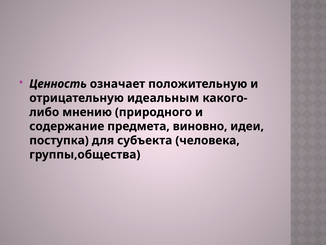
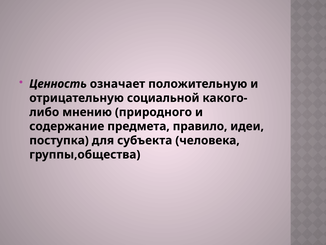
идеальным: идеальным -> социальной (163, 98)
виновно: виновно -> правило (200, 126)
